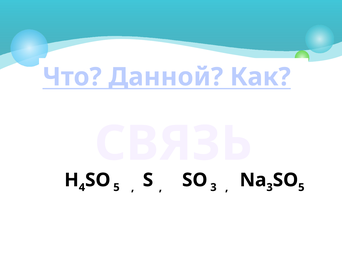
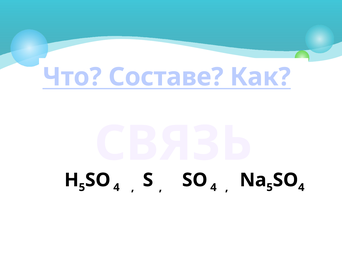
Данной: Данной -> Составе (166, 77)
4: 4 -> 5 (82, 188)
5: 5 -> 4 (116, 188)
3: 3 -> 4 (213, 188)
3: 3 -> 5 (270, 188)
5: 5 -> 4 (301, 188)
